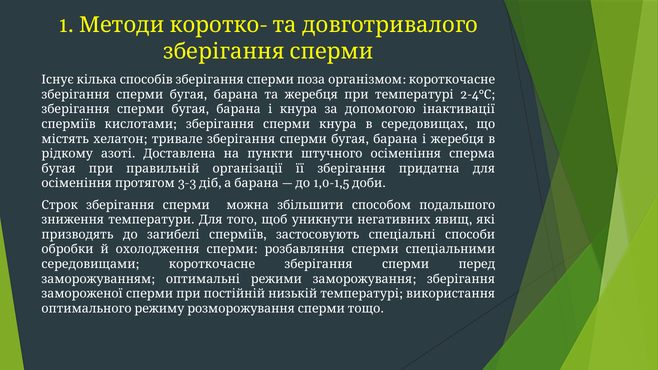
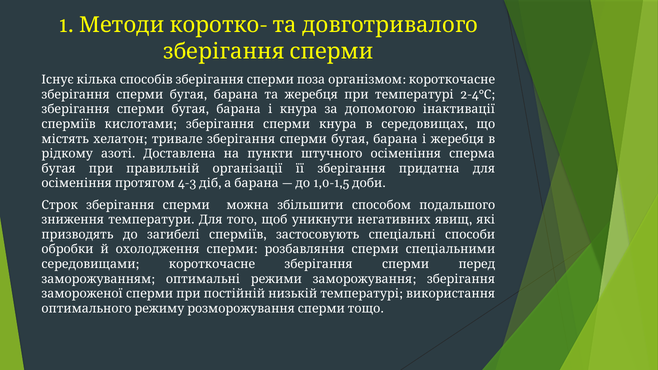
3-3: 3-3 -> 4-3 (187, 183)
